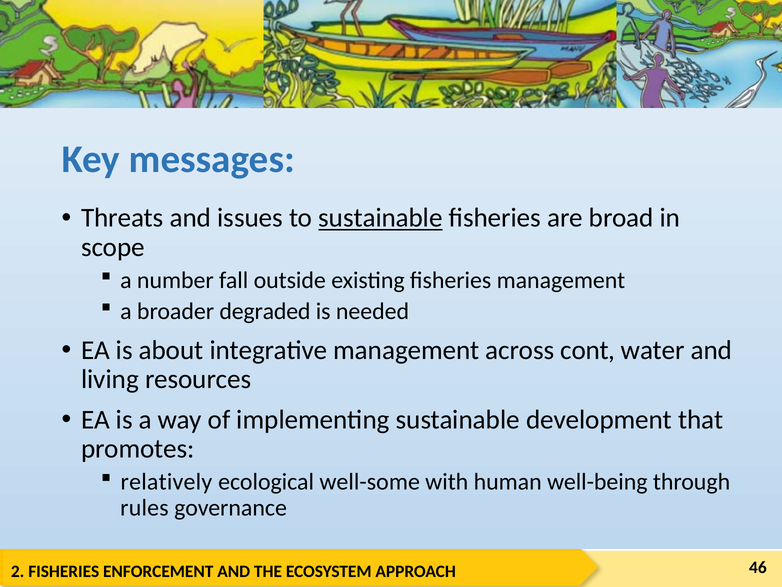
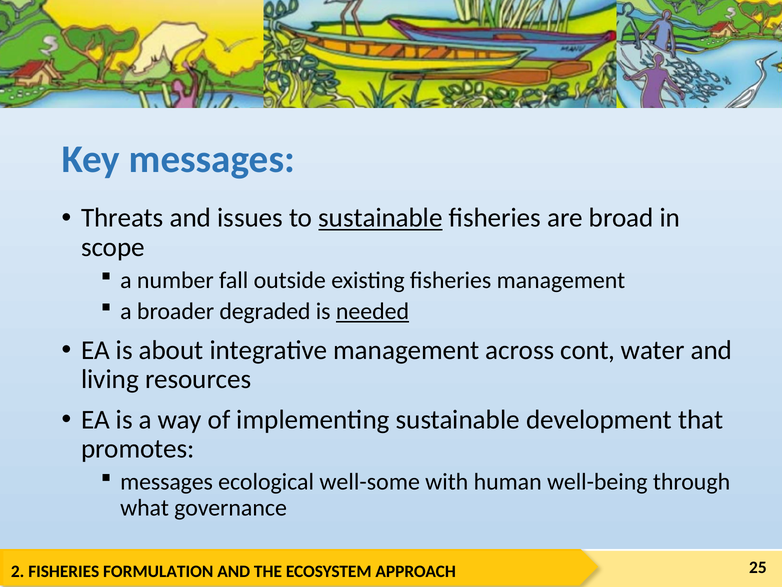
needed underline: none -> present (373, 311)
relatively: relatively -> messages (167, 482)
rules: rules -> what (145, 507)
ENFORCEMENT: ENFORCEMENT -> FORMULATION (158, 571)
46: 46 -> 25 (758, 567)
